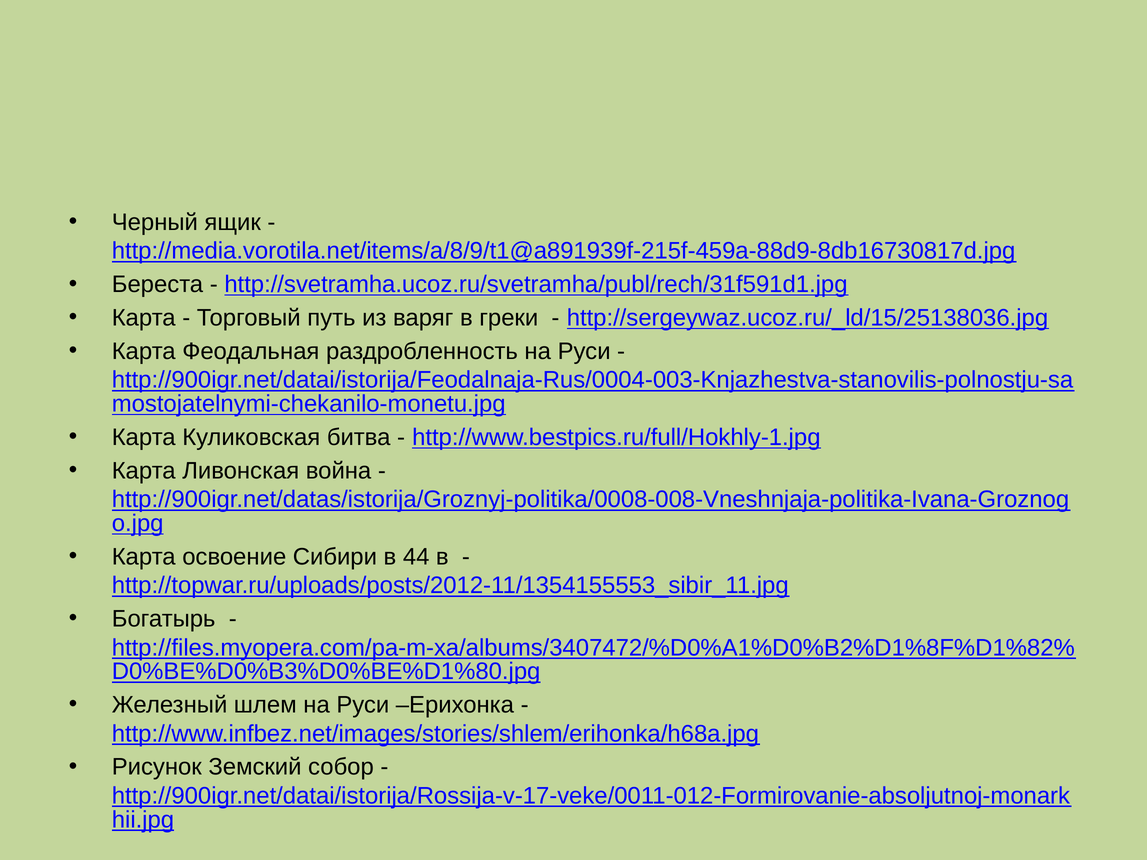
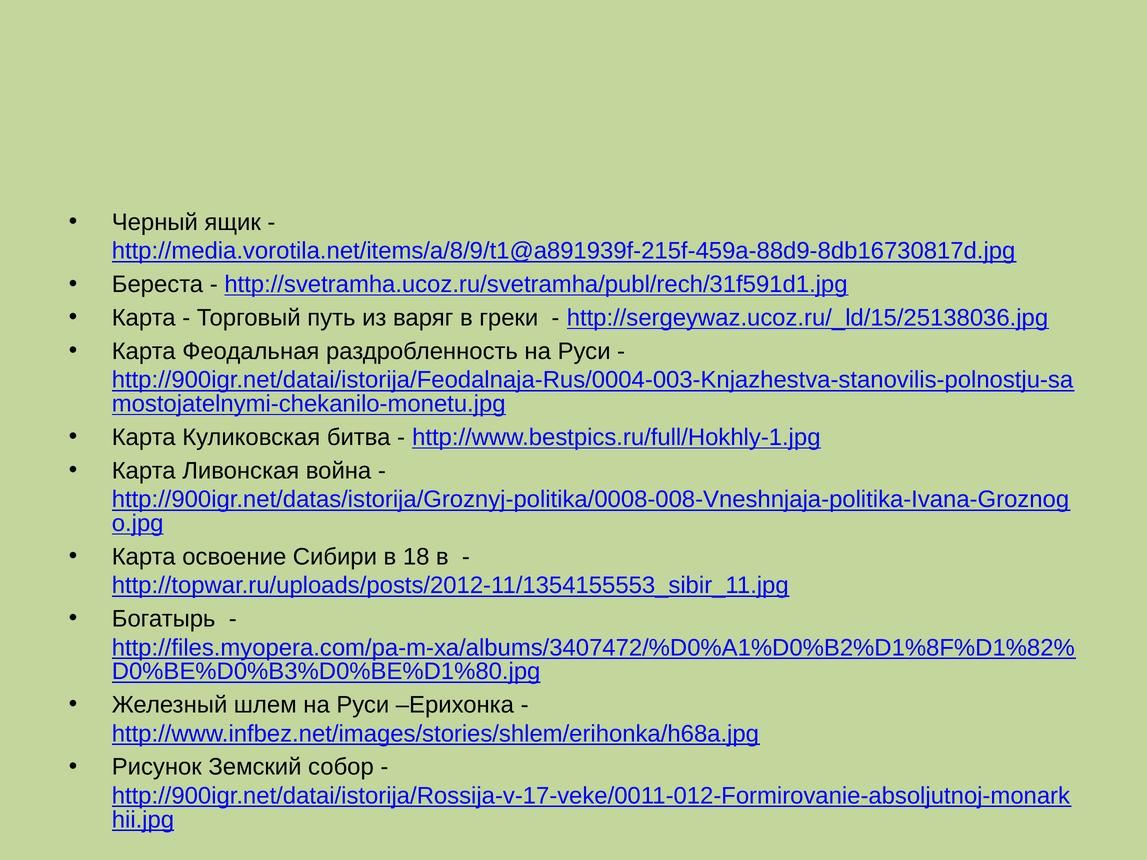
44: 44 -> 18 (416, 557)
